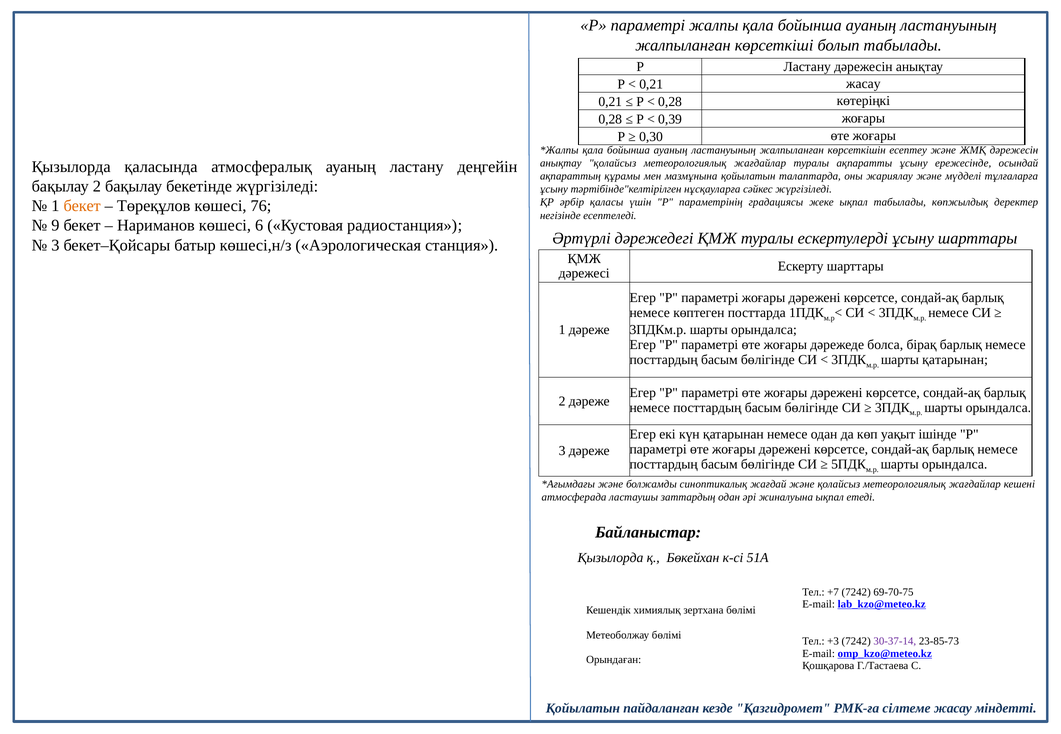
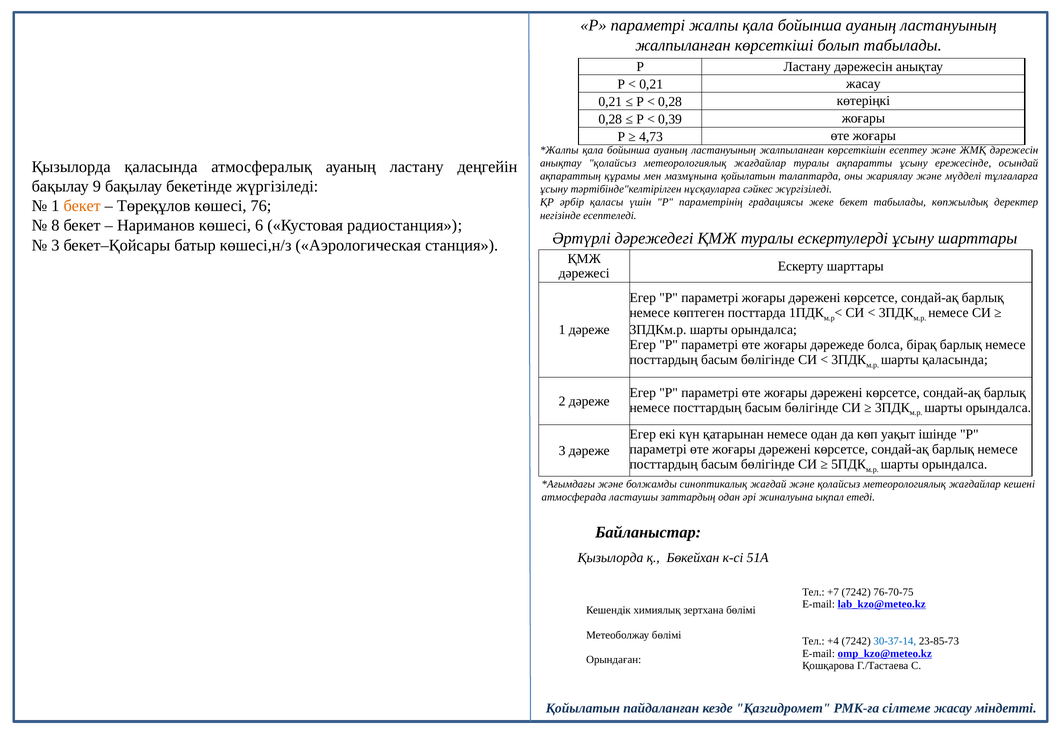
0,30: 0,30 -> 4,73 (651, 137)
бақылау 2: 2 -> 9 (97, 187)
жеке ықпал: ықпал -> бекет (854, 203)
9: 9 -> 8 (55, 226)
шарты қатарынан: қатарынан -> қаласында (955, 360)
69-70-75: 69-70-75 -> 76-70-75 (893, 592)
+3: +3 -> +4 (833, 642)
30-37-14 colour: purple -> blue (895, 642)
